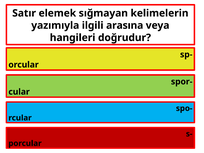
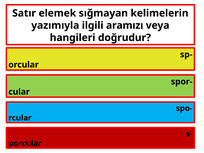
arasına: arasına -> aramızı (125, 25)
